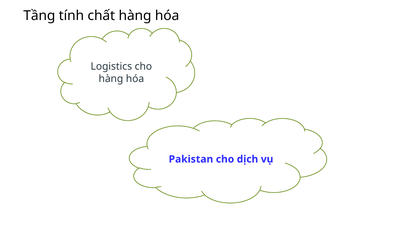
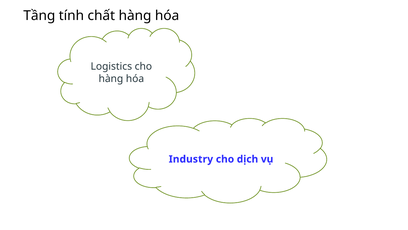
Pakistan: Pakistan -> Industry (191, 159)
